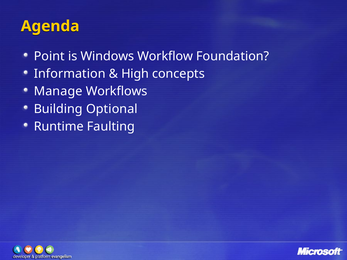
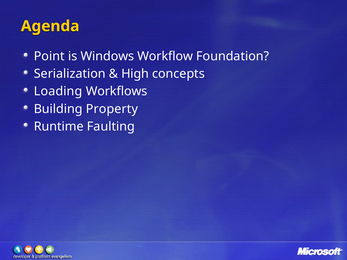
Information: Information -> Serialization (70, 74)
Manage: Manage -> Loading (58, 91)
Optional: Optional -> Property (112, 109)
